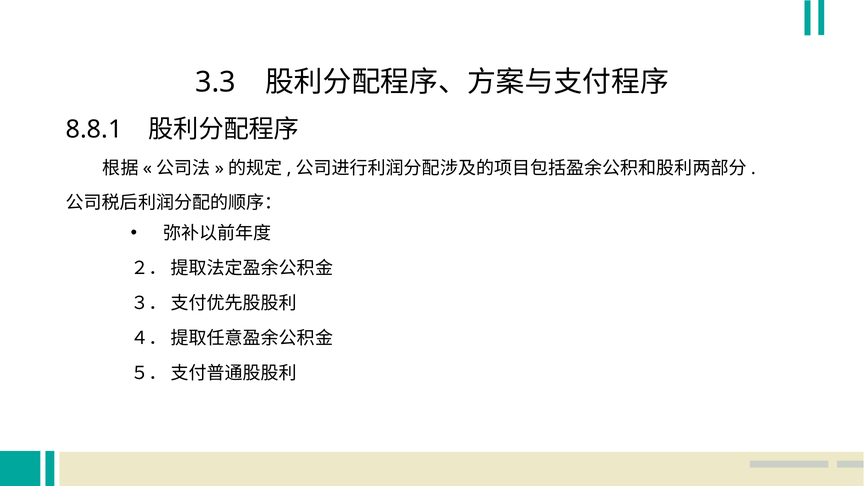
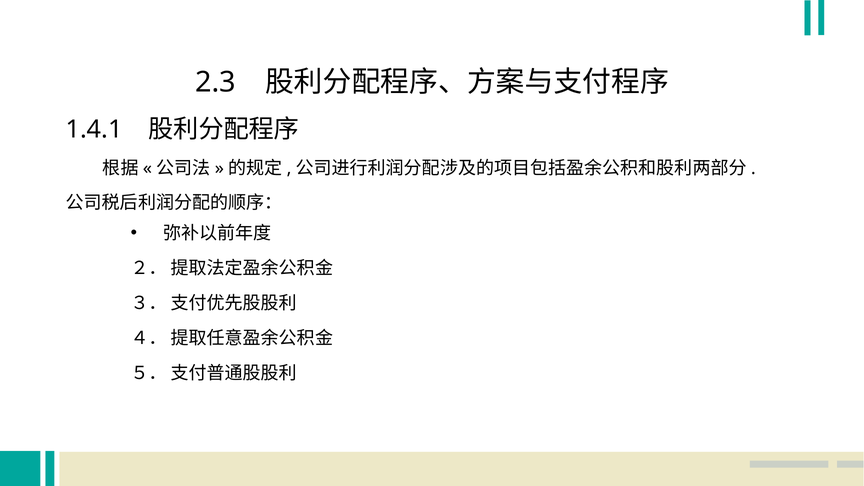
3.3: 3.3 -> 2.3 (215, 82)
8.8.1: 8.8.1 -> 1.4.1 (94, 129)
